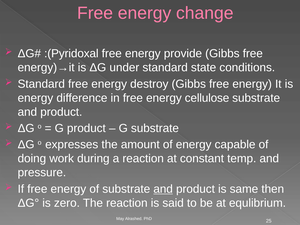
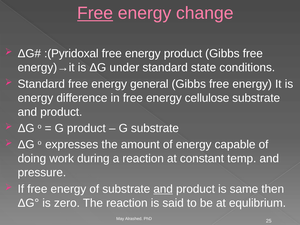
Free underline: none -> present (95, 13)
energy provide: provide -> product (183, 54)
destroy: destroy -> general (149, 84)
